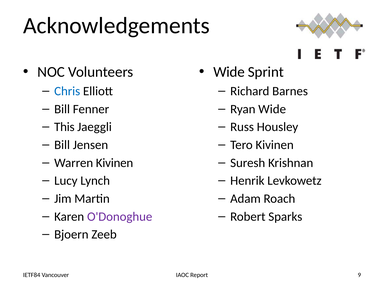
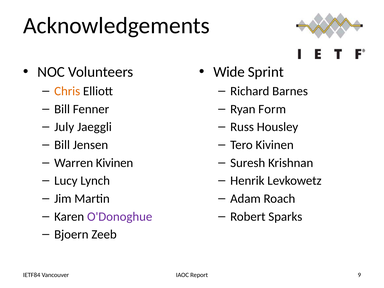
Chris colour: blue -> orange (67, 91)
Ryan Wide: Wide -> Form (272, 109)
This: This -> July (64, 127)
